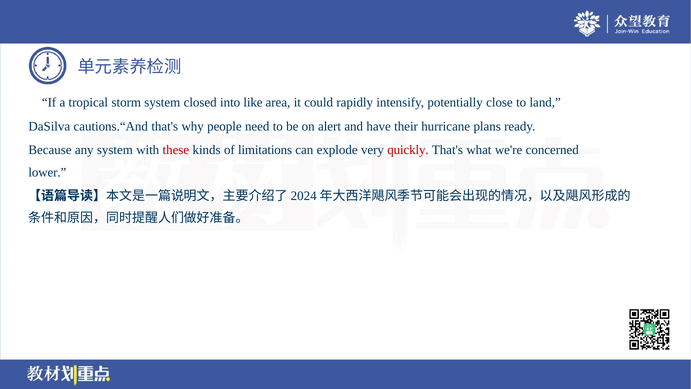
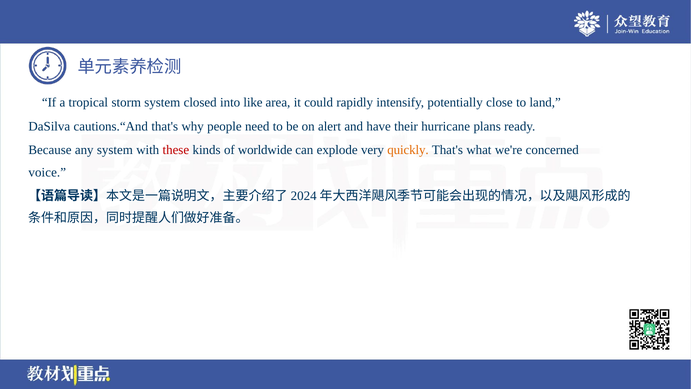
limitations: limitations -> worldwide (265, 150)
quickly colour: red -> orange (408, 150)
lower: lower -> voice (47, 172)
